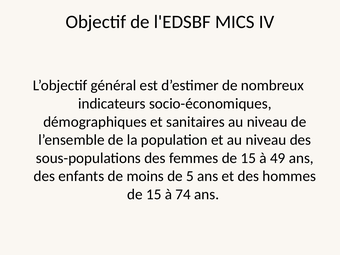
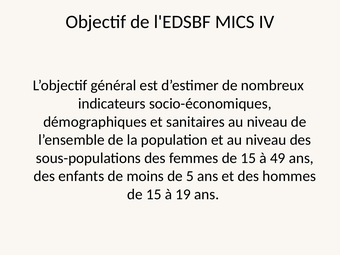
74: 74 -> 19 (183, 194)
